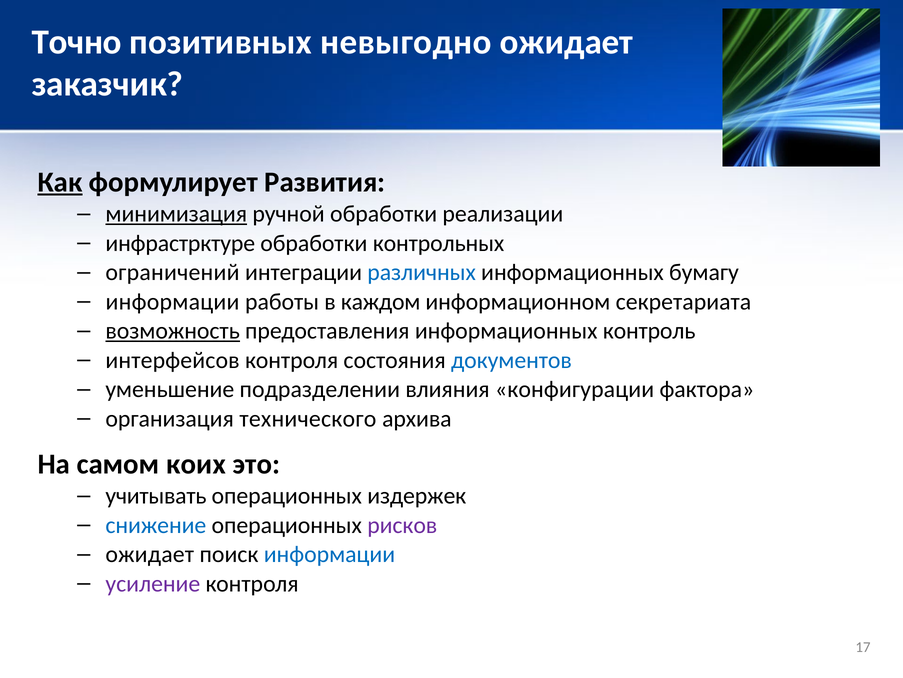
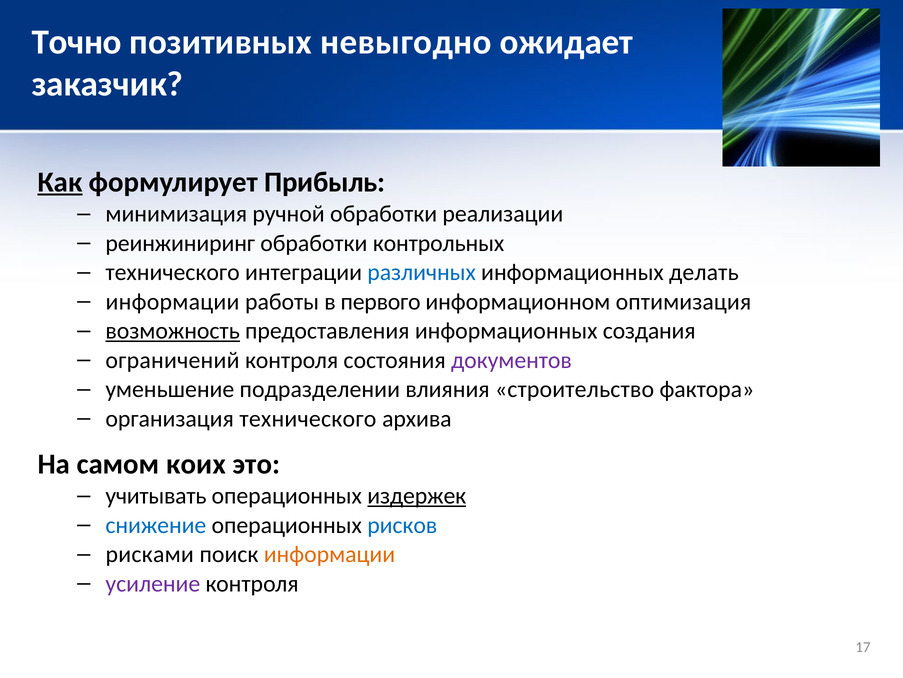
Развития: Развития -> Прибыль (325, 182)
минимизация underline: present -> none (176, 214)
инфрастрктуре: инфрастрктуре -> реинжиниринг (180, 243)
ограничений: ограничений -> технического (173, 272)
бумагу: бумагу -> делать (704, 272)
каждом: каждом -> первого (381, 301)
секретариата: секретариата -> оптимизация (683, 301)
контроль: контроль -> создания (649, 331)
интерфейсов: интерфейсов -> ограничений (172, 360)
документов colour: blue -> purple (511, 360)
конфигурации: конфигурации -> строительство (575, 389)
издержек underline: none -> present (417, 495)
рисков colour: purple -> blue (402, 525)
ожидает: ожидает -> рисками (150, 554)
информации colour: blue -> orange (329, 554)
